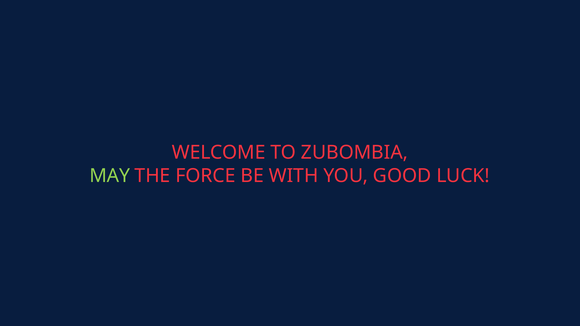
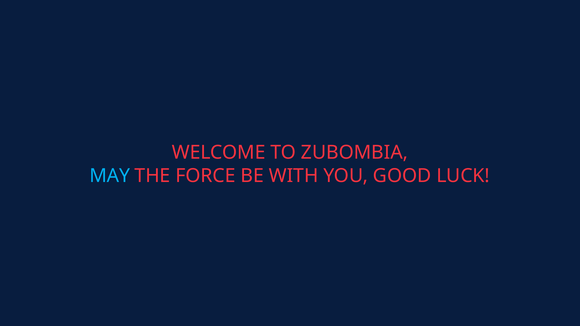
MAY colour: light green -> light blue (110, 176)
